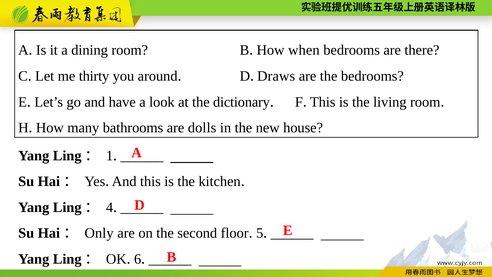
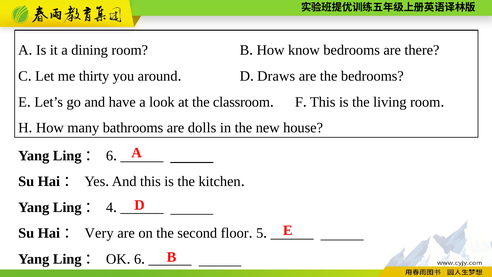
when: when -> know (304, 50)
dictionary: dictionary -> classroom (241, 102)
1: 1 -> 6 (110, 155)
Only: Only -> Very (99, 233)
